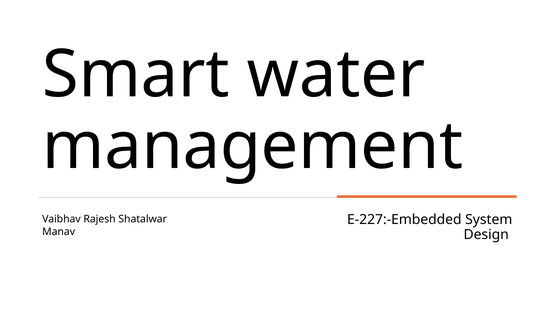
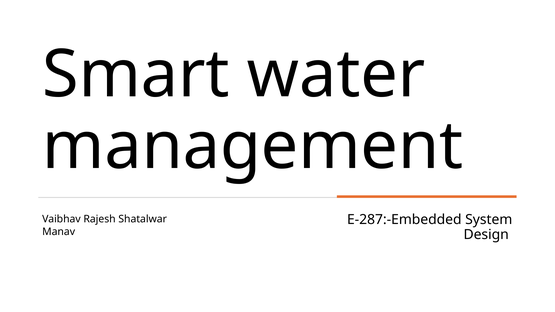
E-227:-Embedded: E-227:-Embedded -> E-287:-Embedded (404, 220)
